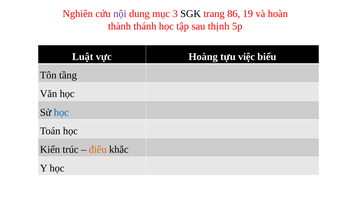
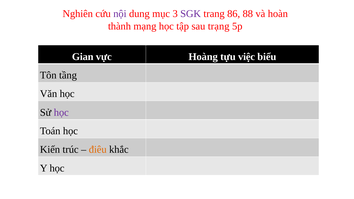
SGK colour: black -> purple (191, 14)
19: 19 -> 88 (248, 14)
thánh: thánh -> mạng (145, 26)
thịnh: thịnh -> trạng (219, 26)
Luật: Luật -> Gian (83, 57)
học colour: blue -> purple (61, 112)
